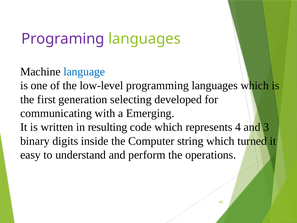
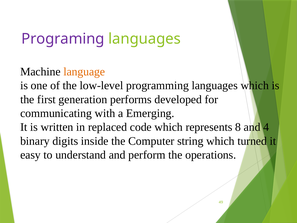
language colour: blue -> orange (84, 72)
selecting: selecting -> performs (131, 99)
resulting: resulting -> replaced (108, 127)
4: 4 -> 8 (238, 127)
3: 3 -> 4 (266, 127)
